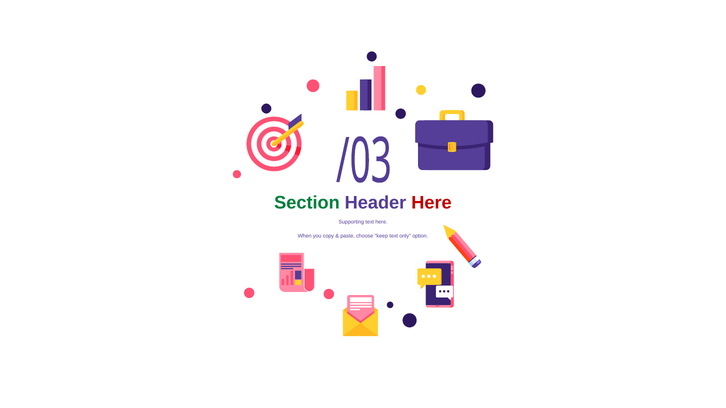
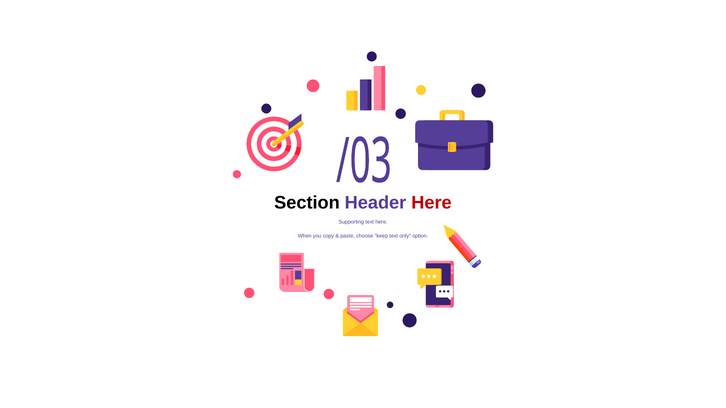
Section colour: green -> black (307, 203)
